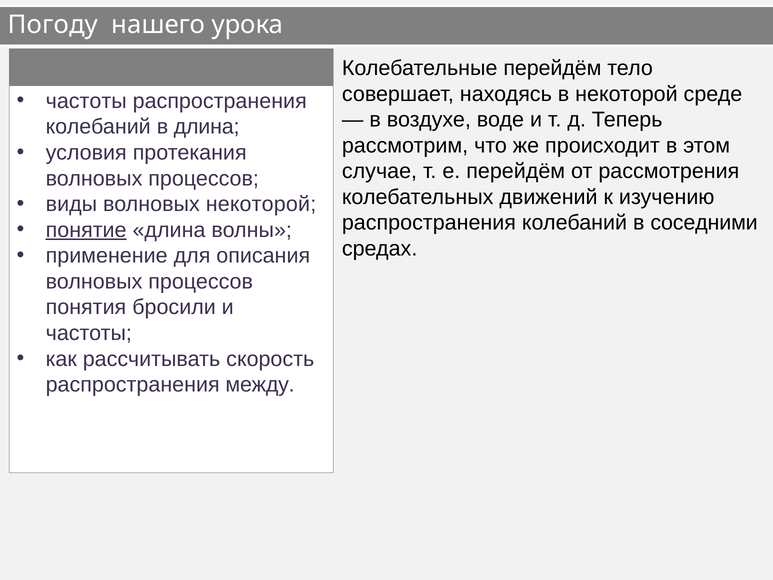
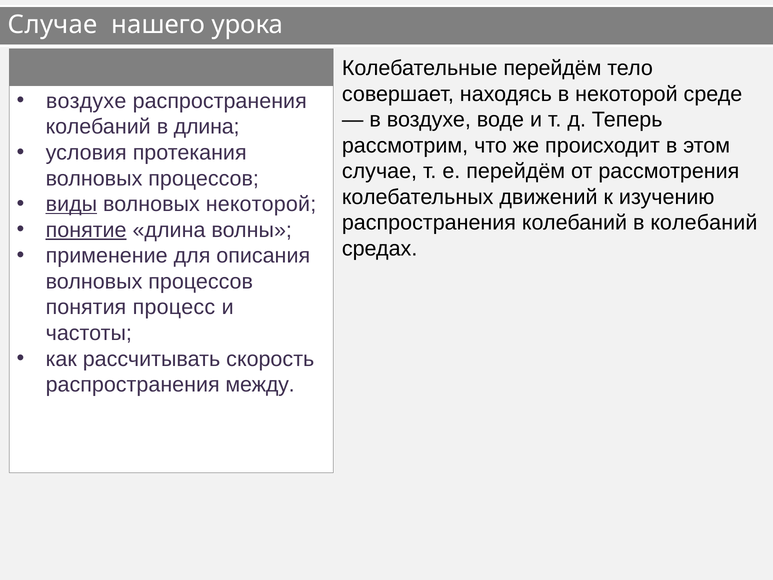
Погоду: Погоду -> Случае (53, 25)
частоты: частоты -> воздухе (86, 101)
виды underline: none -> present (71, 204)
в соседними: соседними -> колебаний (704, 223)
бросили: бросили -> процесс (174, 307)
